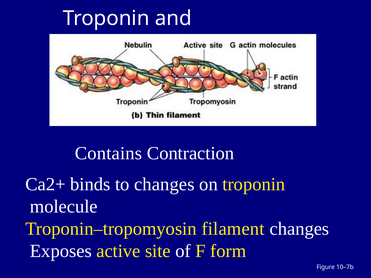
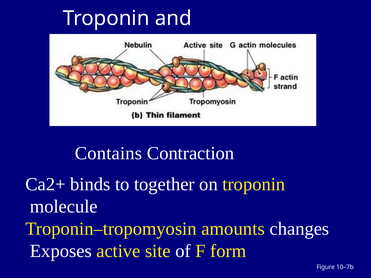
to changes: changes -> together (164, 184)
filament: filament -> amounts (233, 229)
